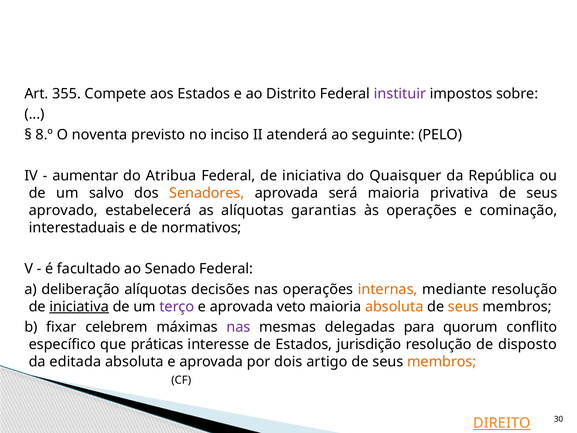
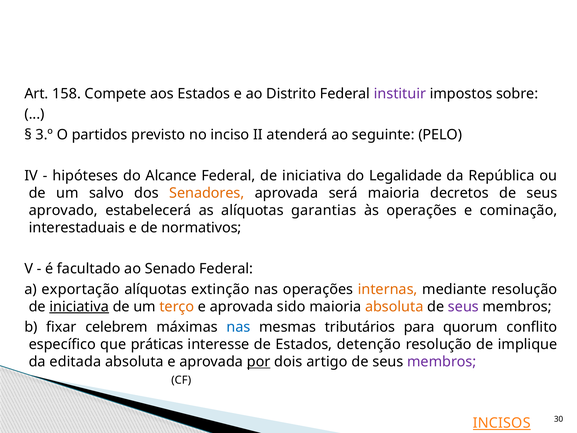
355: 355 -> 158 (67, 94)
8.º: 8.º -> 3.º (44, 135)
noventa: noventa -> partidos (100, 135)
aumentar: aumentar -> hipóteses (85, 176)
Atribua: Atribua -> Alcance (171, 176)
Quaisquer: Quaisquer -> Legalidade (405, 176)
privativa: privativa -> decretos (459, 193)
deliberação: deliberação -> exportação (80, 289)
decisões: decisões -> extinção (220, 289)
terço colour: purple -> orange (177, 306)
veto: veto -> sido (291, 306)
seus colour: orange -> purple (463, 306)
nas colour: purple -> blue (238, 327)
delegadas: delegadas -> tributários (360, 327)
jurisdição: jurisdição -> detenção (369, 344)
disposto: disposto -> implique (528, 344)
por underline: none -> present (259, 362)
membros colour: orange -> purple (442, 362)
DIREITO: DIREITO -> INCISOS (502, 423)
